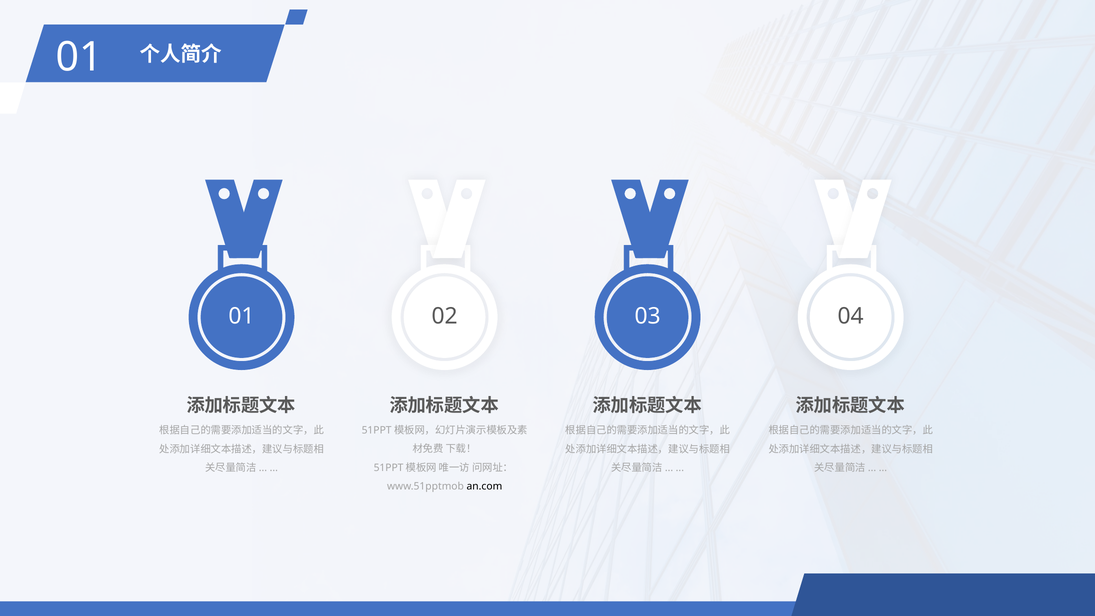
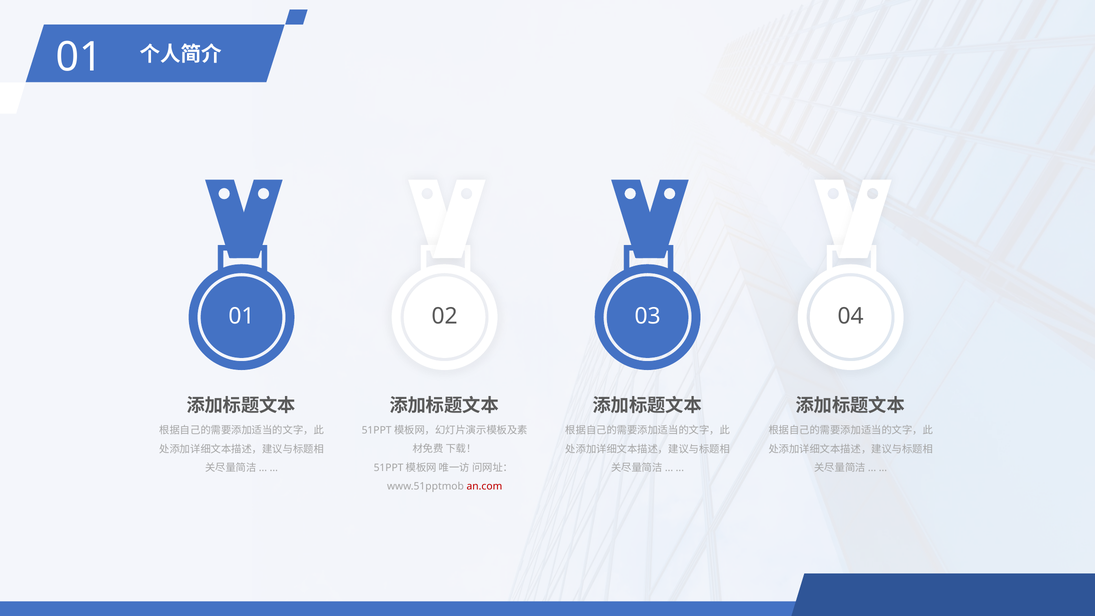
an.com colour: black -> red (484, 486)
